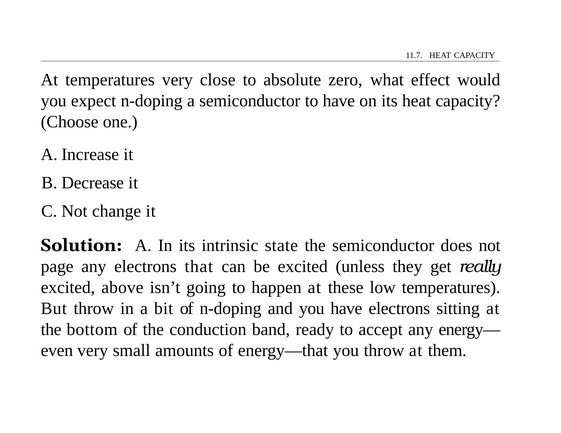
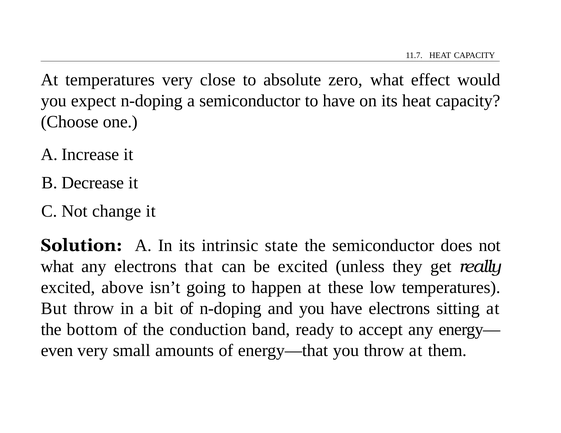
page: page -> what (57, 267)
